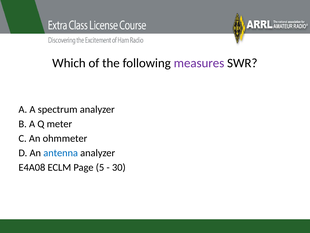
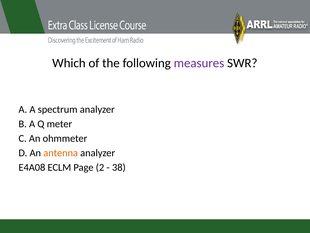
antenna colour: blue -> orange (61, 153)
5: 5 -> 2 (100, 167)
30: 30 -> 38 (119, 167)
